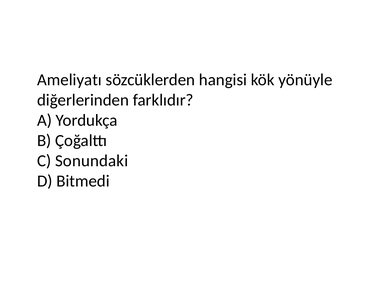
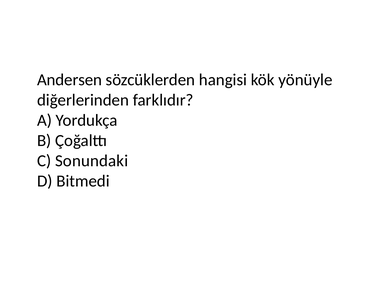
Ameliyatı: Ameliyatı -> Andersen (70, 80)
